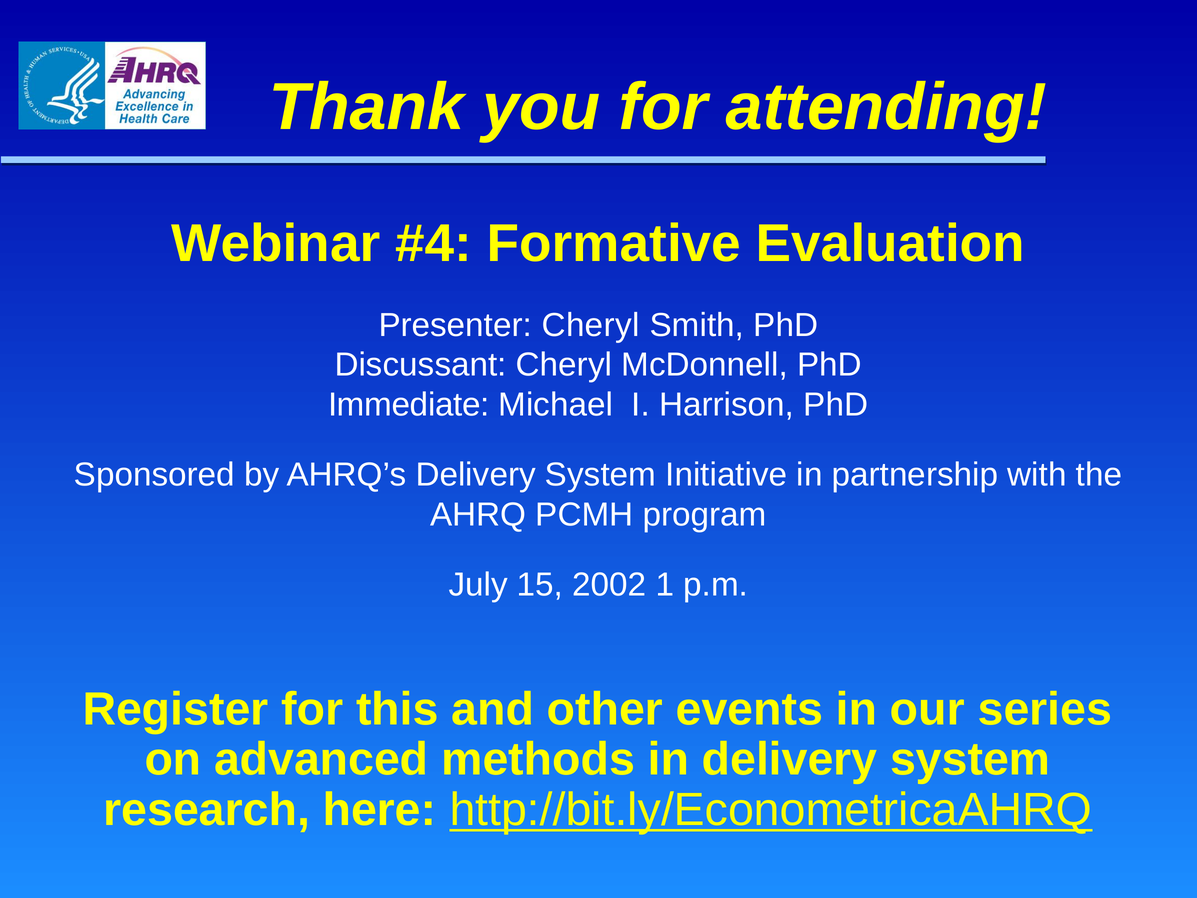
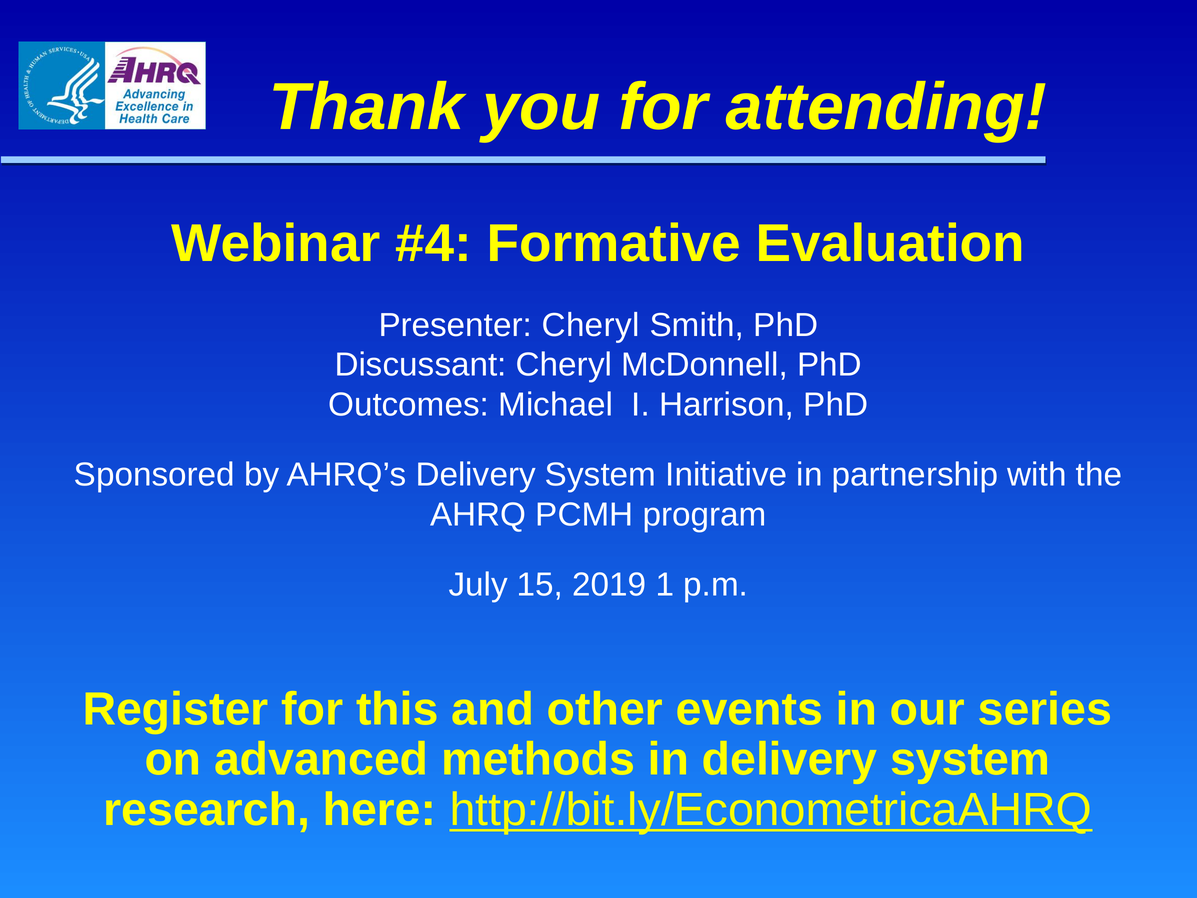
Immediate: Immediate -> Outcomes (409, 405)
2002: 2002 -> 2019 (609, 584)
